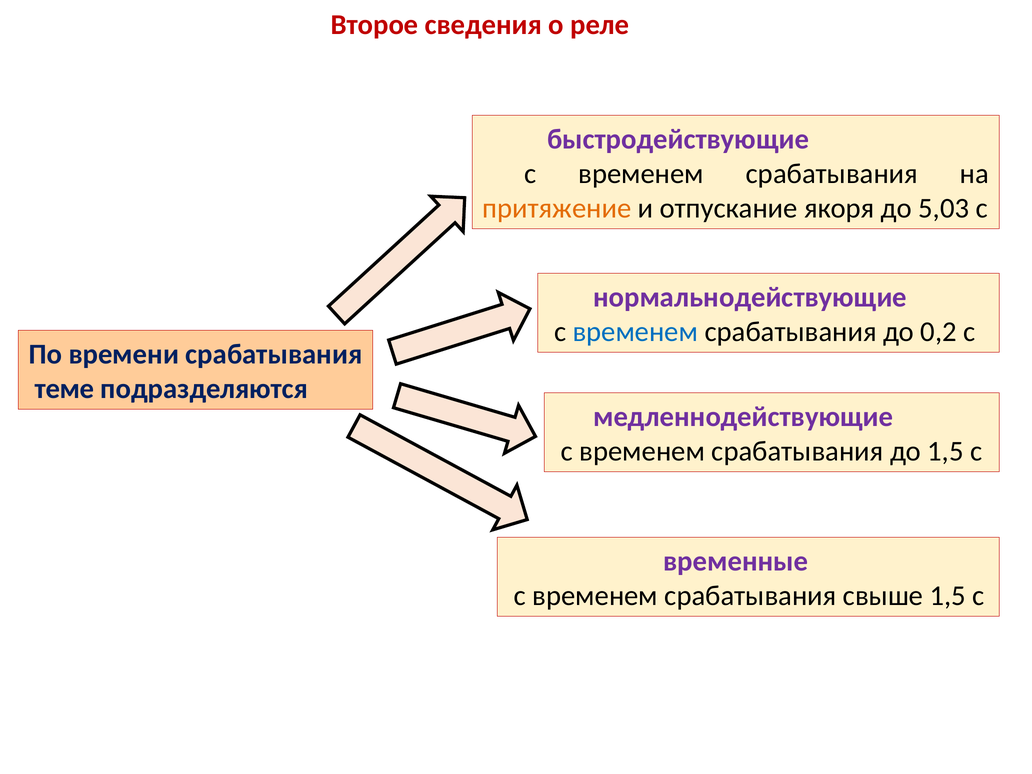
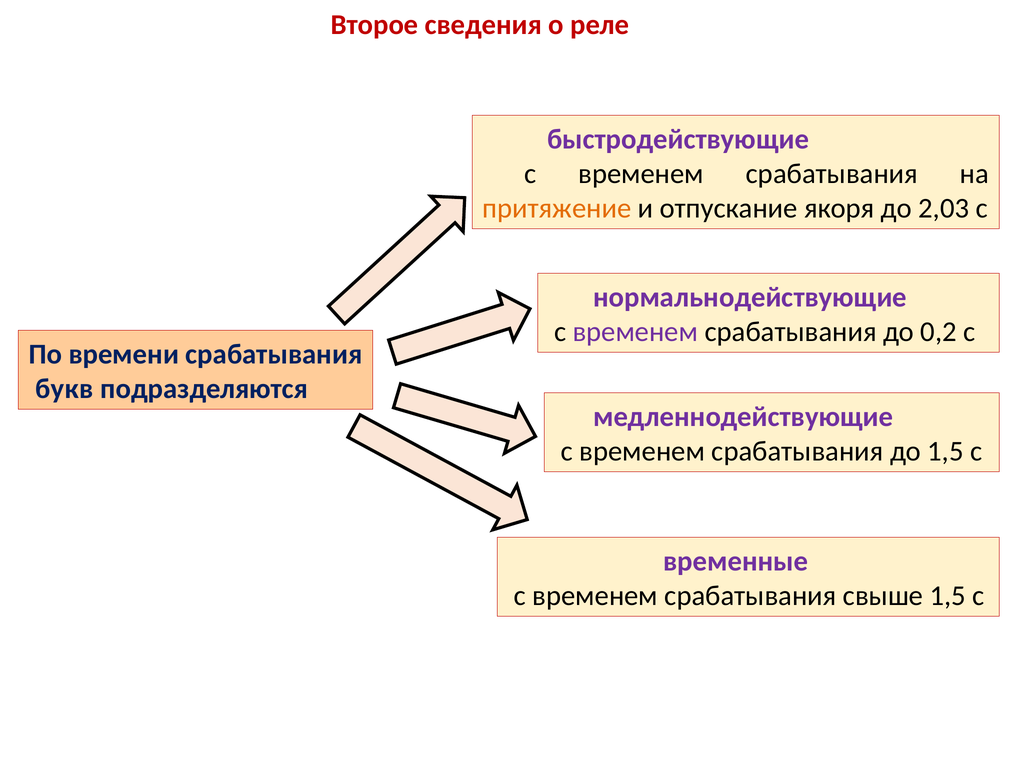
5,03: 5,03 -> 2,03 (944, 208)
временем colour: blue -> purple (635, 332)
теме: теме -> букв (64, 389)
